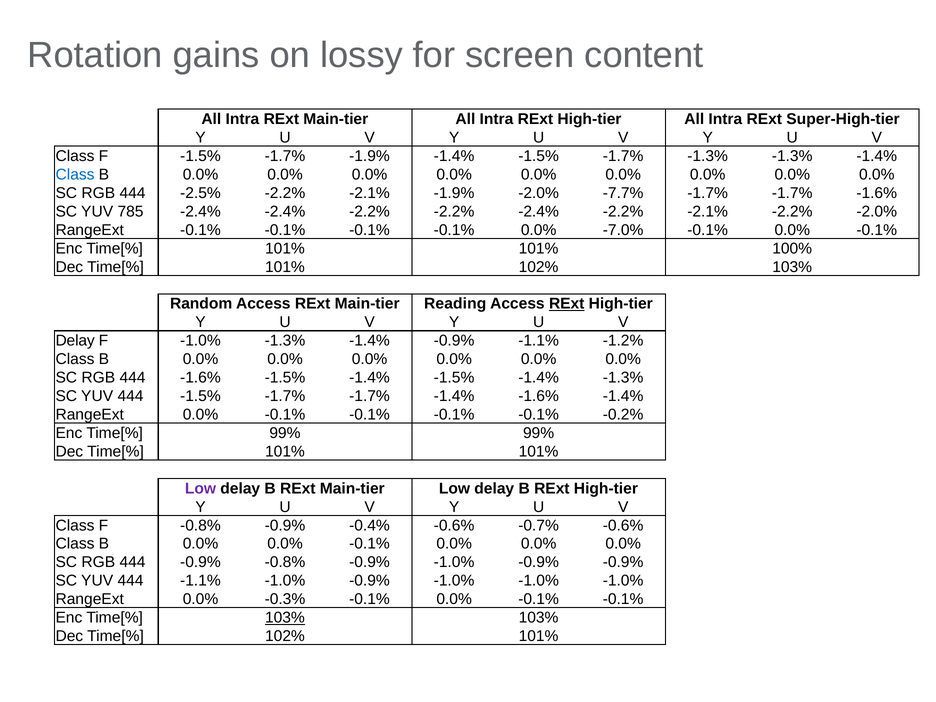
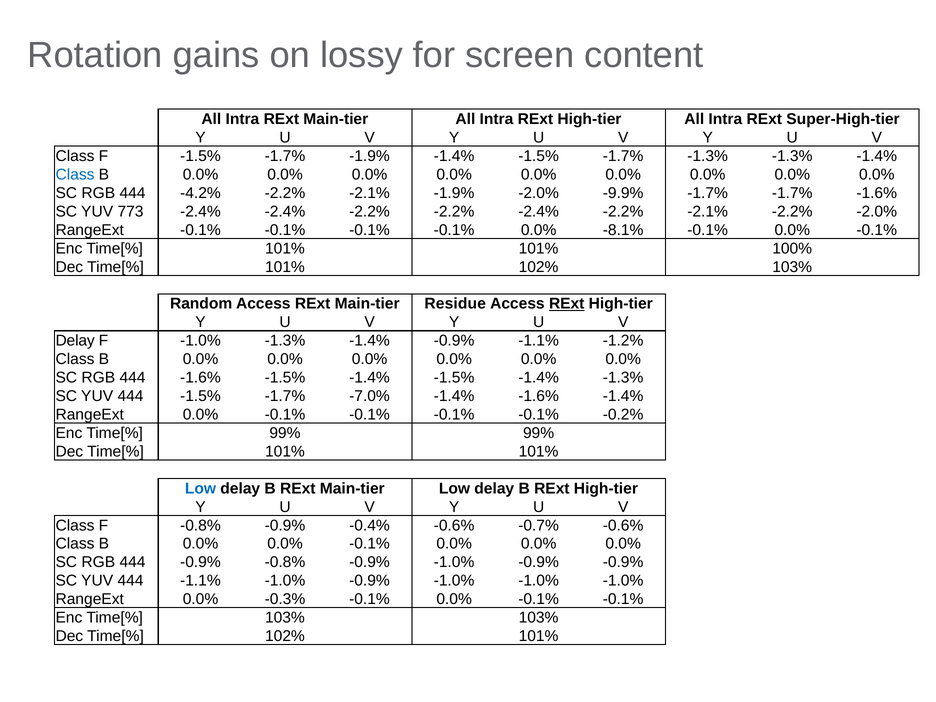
-2.5%: -2.5% -> -4.2% (200, 193)
-7.7%: -7.7% -> -9.9% (623, 193)
785: 785 -> 773 (131, 212)
-7.0%: -7.0% -> -8.1% (623, 230)
Reading: Reading -> Residue (455, 304)
-1.5% -1.7% -1.7%: -1.7% -> -7.0% (370, 396)
Low colour: purple -> blue (201, 488)
103% underline: present -> none (285, 618)
